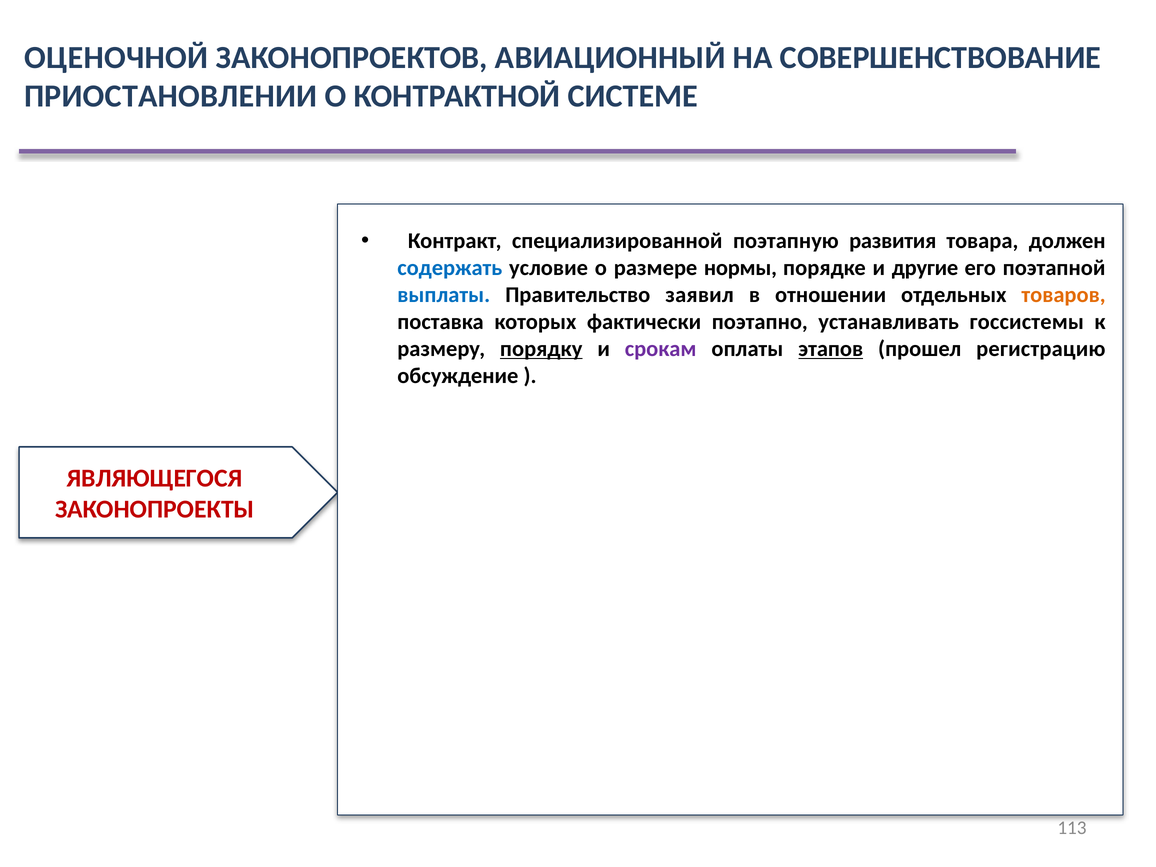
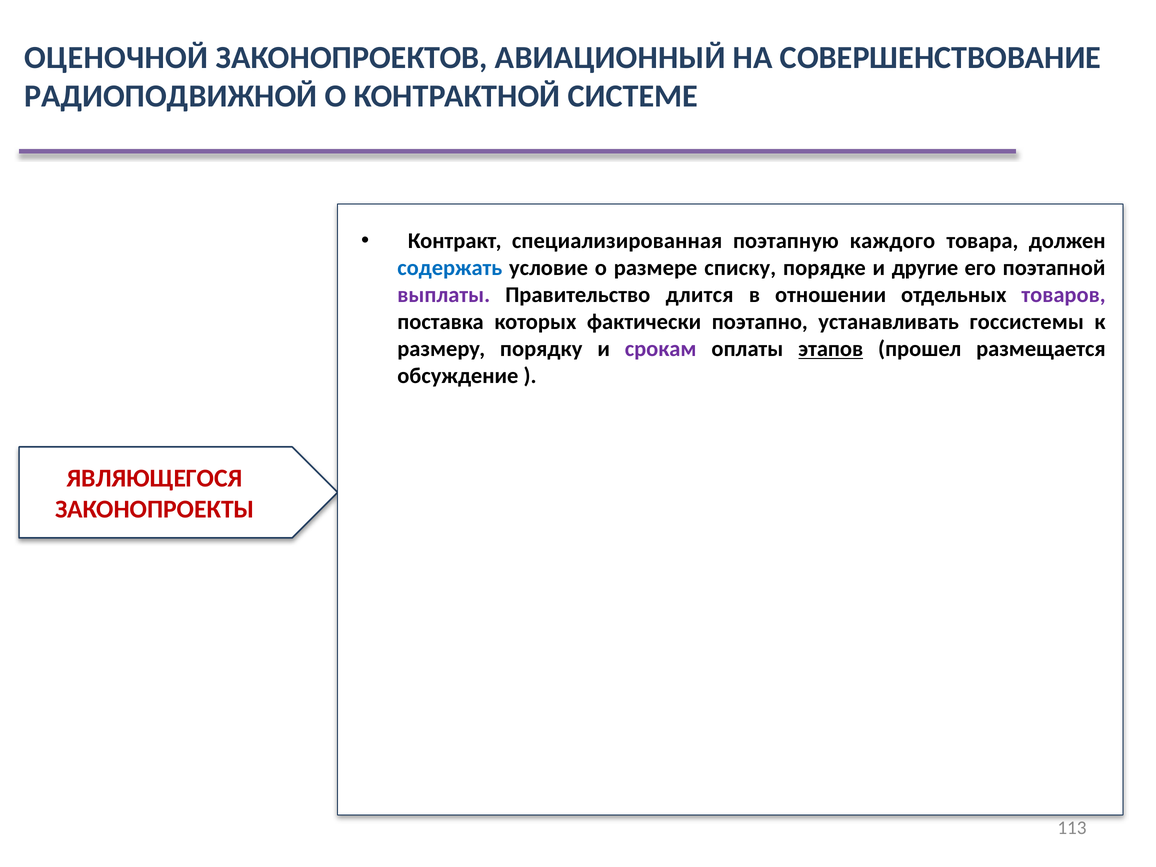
ПРИОСТАНОВЛЕНИИ: ПРИОСТАНОВЛЕНИИ -> РАДИОПОДВИЖНОЙ (171, 96)
специализированной: специализированной -> специализированная (617, 241)
развития: развития -> каждого (893, 241)
нормы: нормы -> списку (740, 268)
выплаты colour: blue -> purple (444, 295)
заявил: заявил -> длится (700, 295)
товаров colour: orange -> purple (1063, 295)
порядку underline: present -> none (541, 349)
регистрацию: регистрацию -> размещается (1041, 349)
